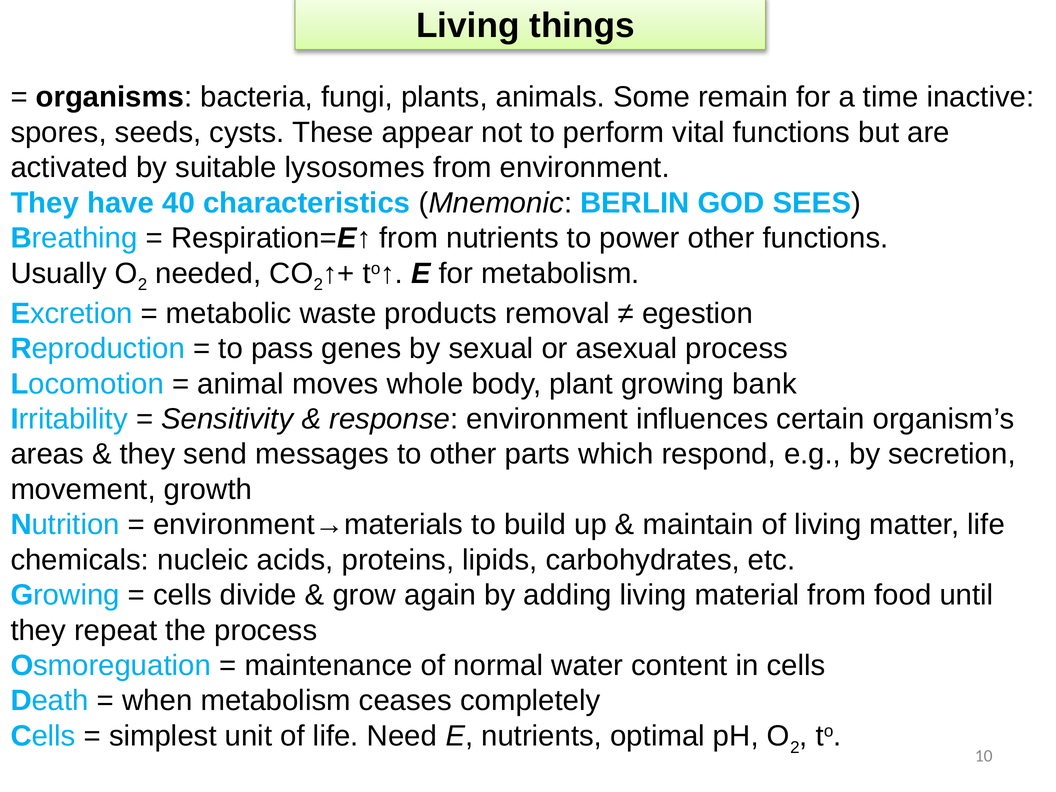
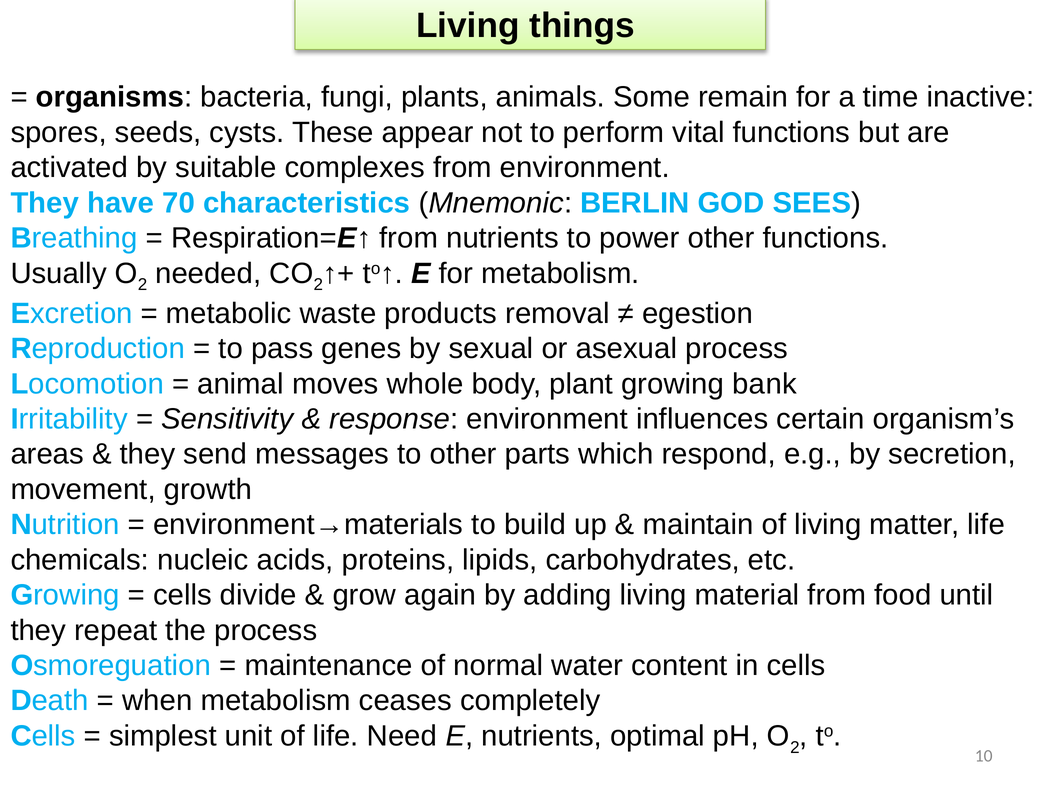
lysosomes: lysosomes -> complexes (355, 168)
40: 40 -> 70 (179, 203)
